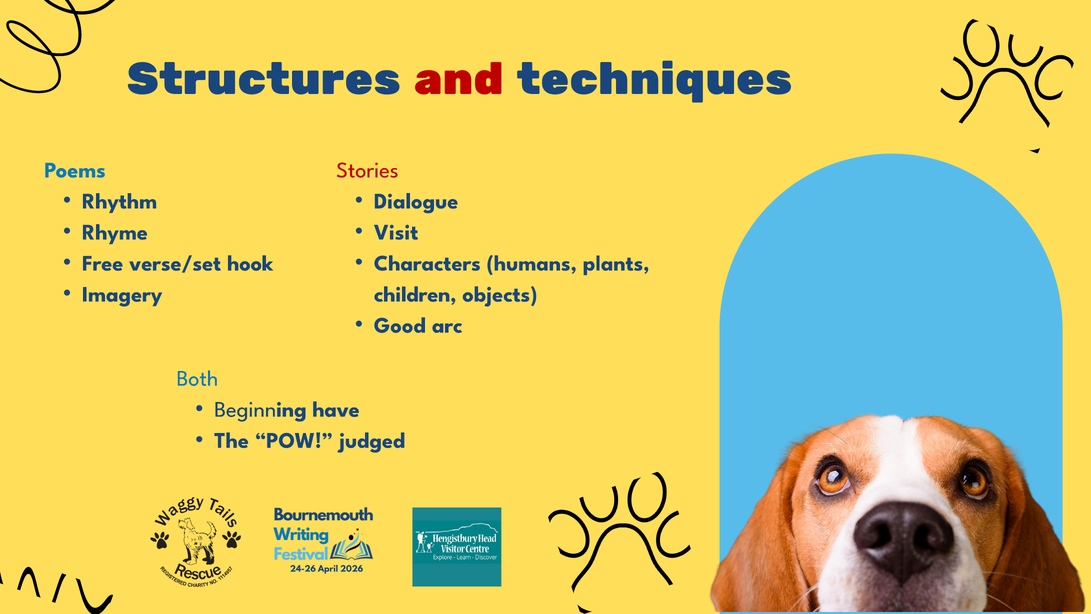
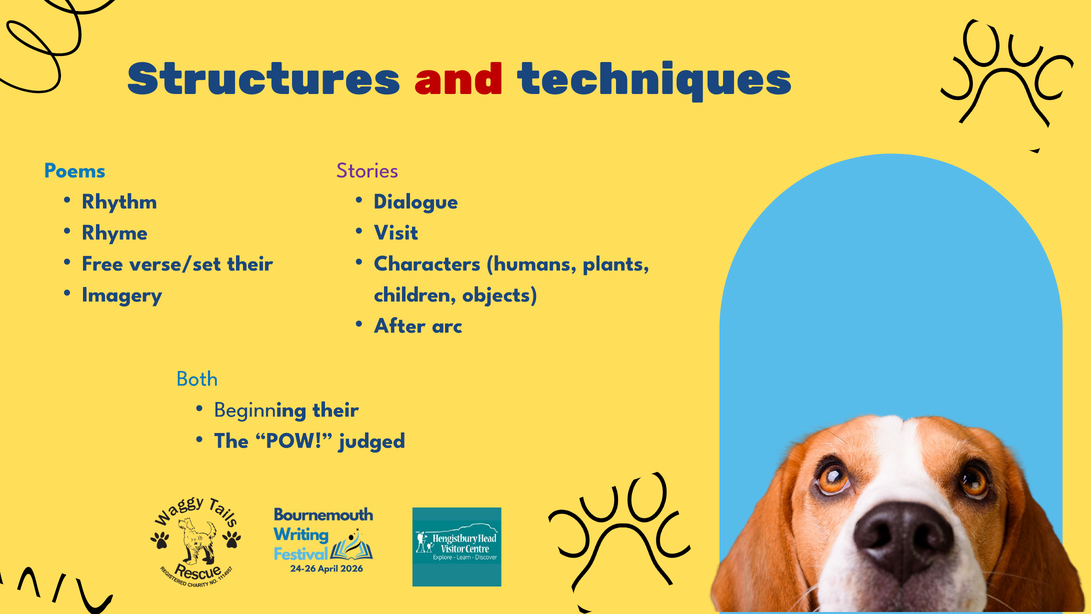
Stories colour: red -> purple (367, 170)
verse/set hook: hook -> their (250, 263)
Good: Good -> After (400, 325)
Beginning have: have -> their (336, 409)
